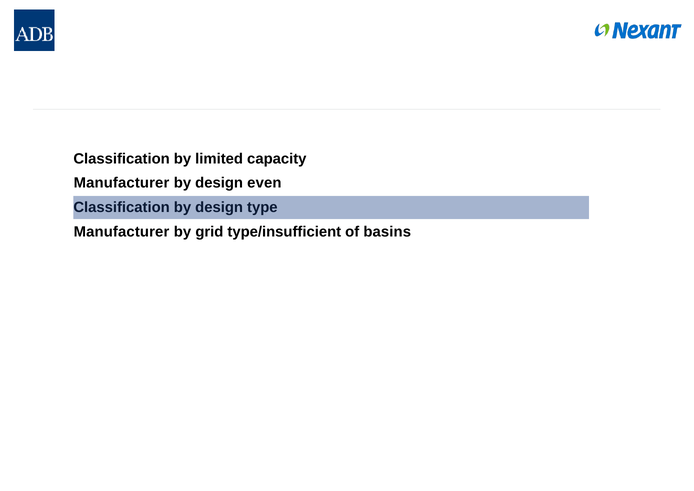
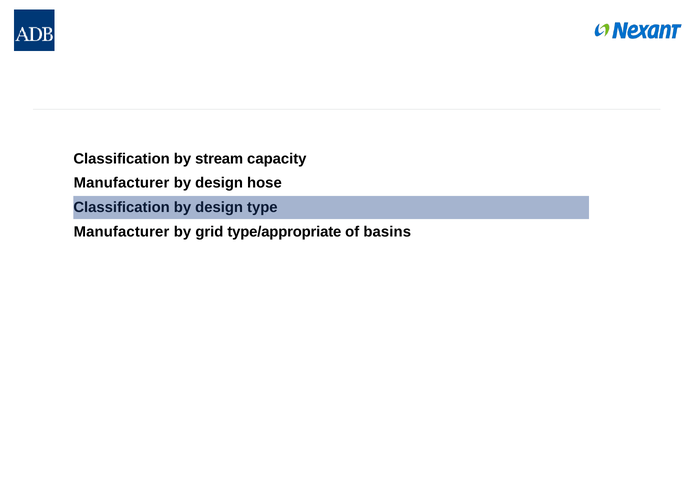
limited: limited -> stream (219, 159)
even: even -> hose (264, 183)
type/insufficient: type/insufficient -> type/appropriate (284, 232)
